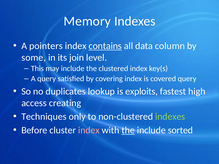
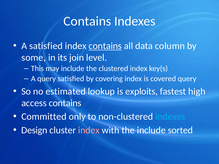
Memory: Memory -> Contains (87, 21)
A pointers: pointers -> satisfied (46, 46)
duplicates: duplicates -> estimated (66, 91)
access creating: creating -> contains (65, 103)
Techniques: Techniques -> Committed (44, 117)
indexes colour: light green -> light blue (170, 117)
Before: Before -> Design (34, 130)
the underline: present -> none (128, 130)
